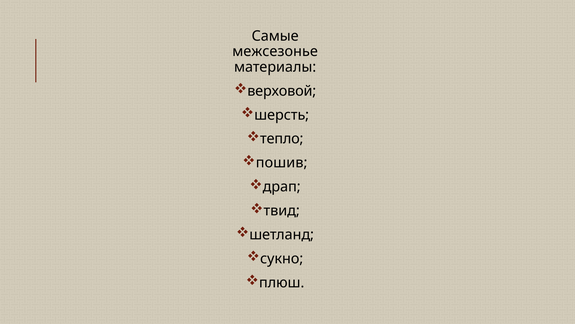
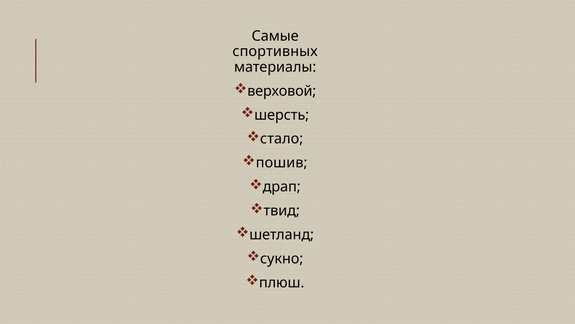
межсезонье: межсезонье -> спортивных (275, 51)
тепло: тепло -> стало (282, 139)
